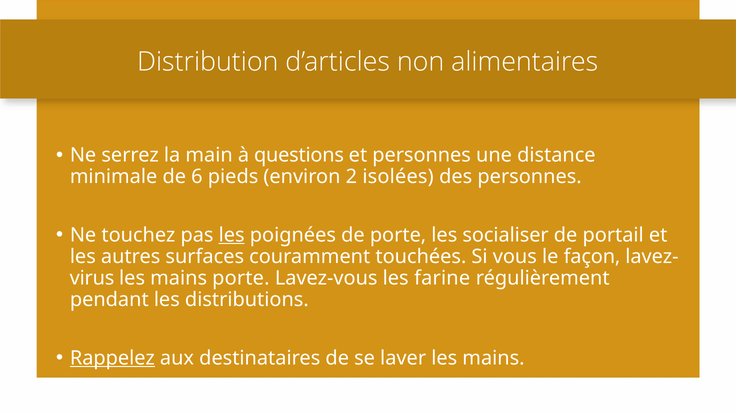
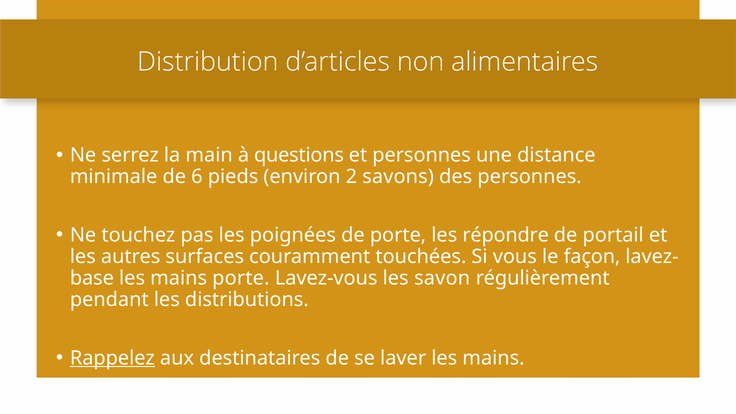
isolées: isolées -> savons (398, 177)
les underline: present -> none (232, 235)
socialiser: socialiser -> répondre (506, 235)
virus: virus -> base (92, 278)
farine: farine -> savon (442, 278)
